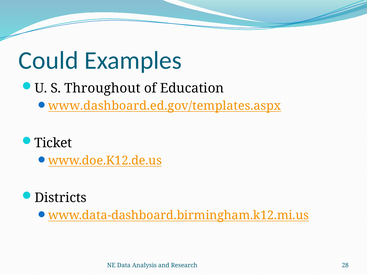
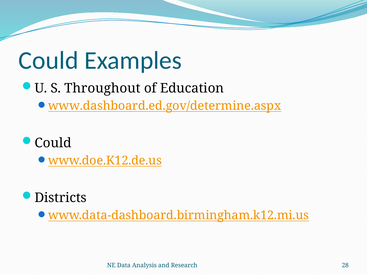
www.dashboard.ed.gov/templates.aspx: www.dashboard.ed.gov/templates.aspx -> www.dashboard.ed.gov/determine.aspx (165, 106)
Ticket: Ticket -> Could (53, 143)
